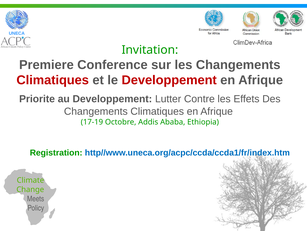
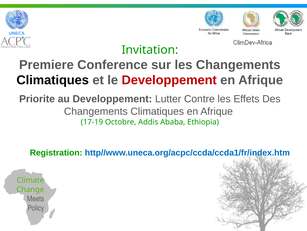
Climatiques colour: red -> black (53, 80)
